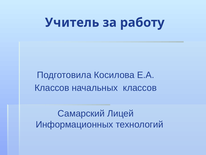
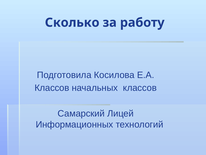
Учитель: Учитель -> Сколько (72, 23)
